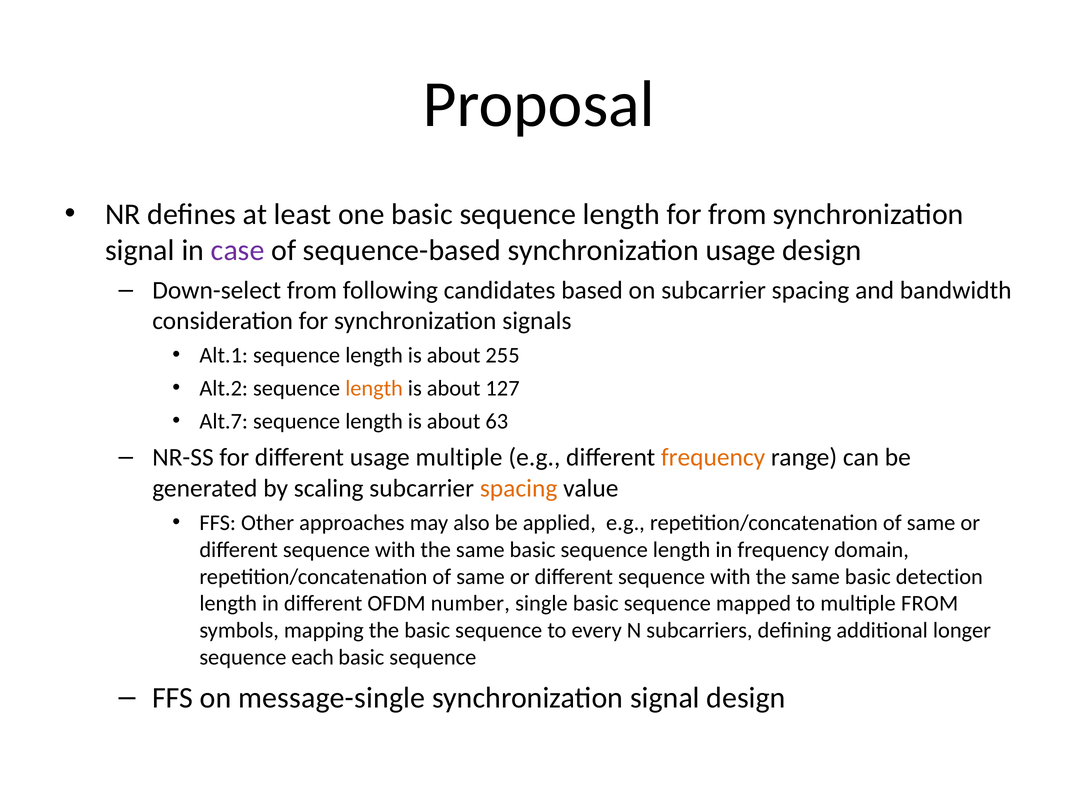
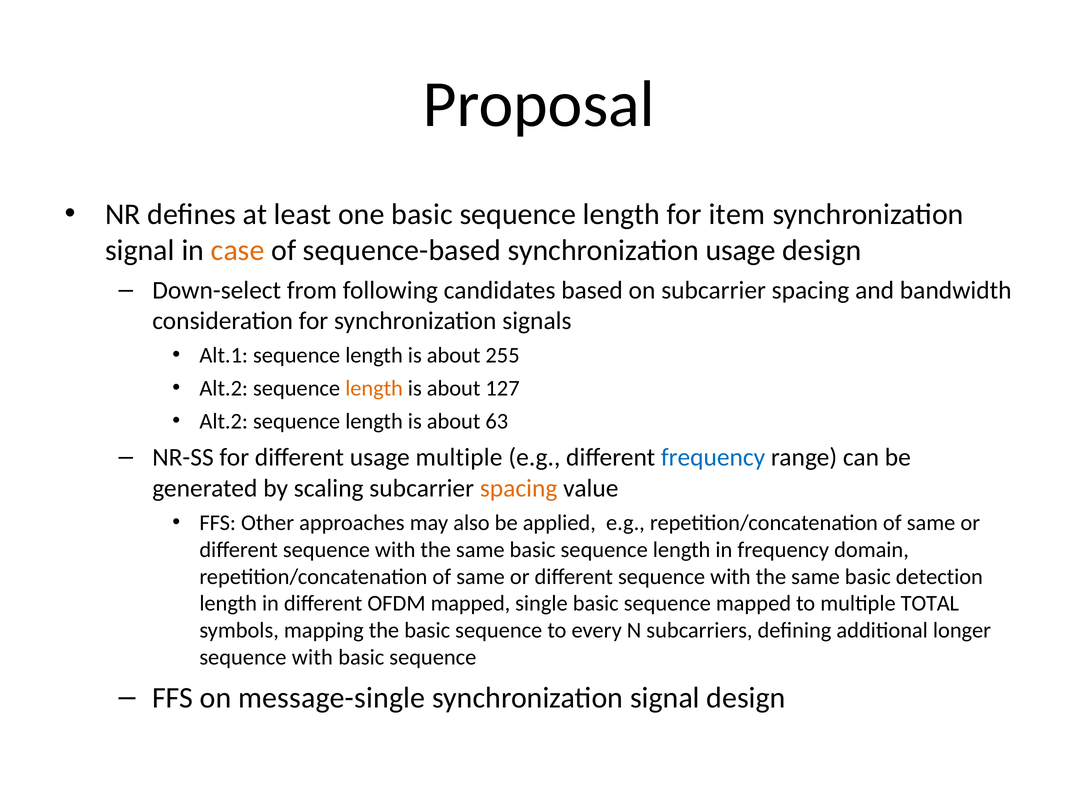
for from: from -> item (737, 214)
case colour: purple -> orange (238, 250)
Alt.7: Alt.7 -> Alt.2 (224, 421)
frequency colour: orange -> blue (713, 457)
OFDM number: number -> mapped (470, 603)
multiple FROM: FROM -> TOTAL (930, 603)
each: each -> with (312, 657)
